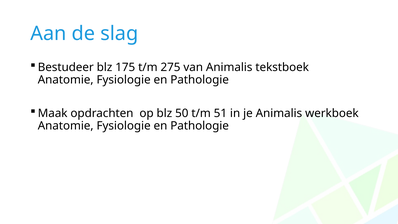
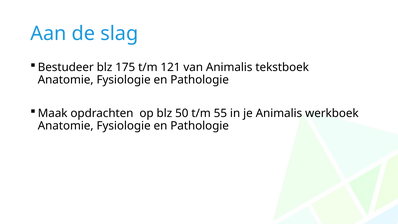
275: 275 -> 121 (170, 67)
51: 51 -> 55 (220, 113)
